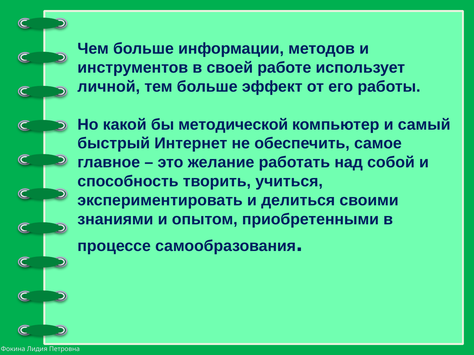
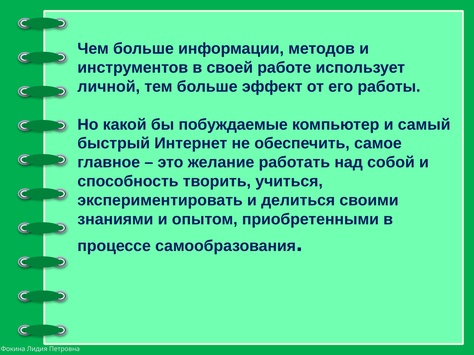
методической: методической -> побуждаемые (233, 125)
